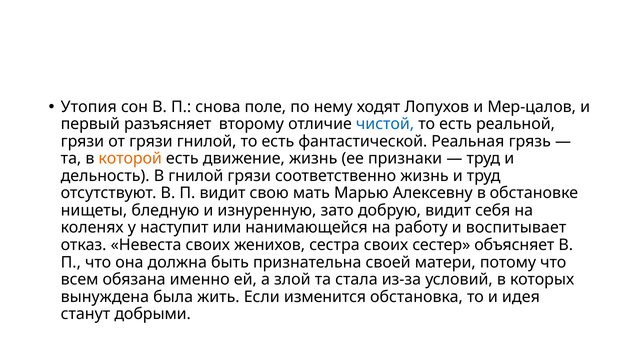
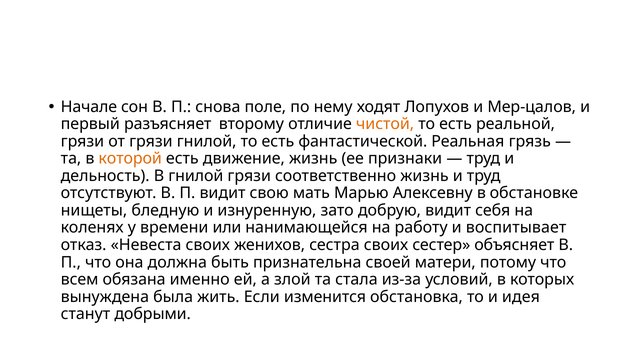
Утопия: Утопия -> Начале (89, 107)
чистой colour: blue -> orange (385, 124)
наступит: наступит -> времени (174, 227)
